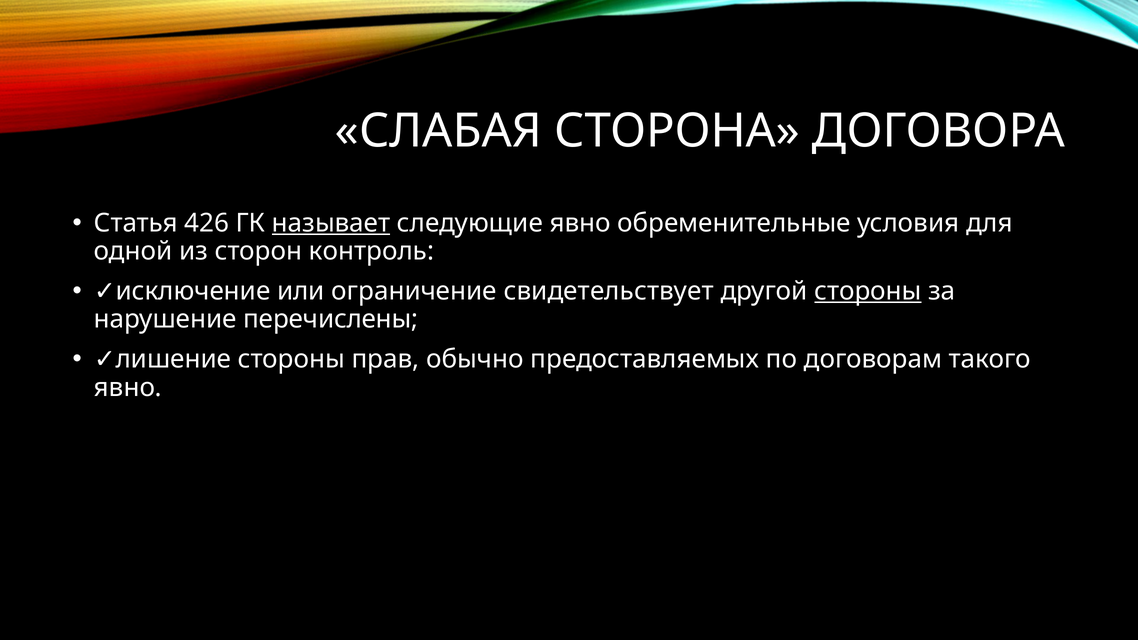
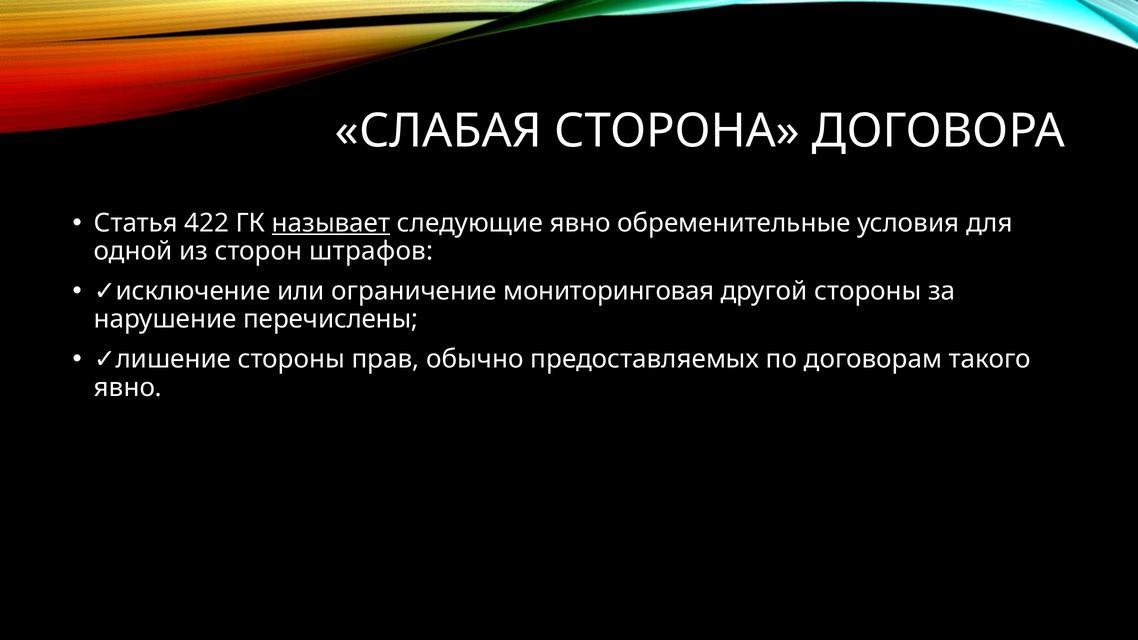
426: 426 -> 422 (207, 223)
контроль: контроль -> штрафов (371, 251)
свидетельствует: свидетельствует -> мониторинговая (609, 291)
стороны underline: present -> none (868, 291)
